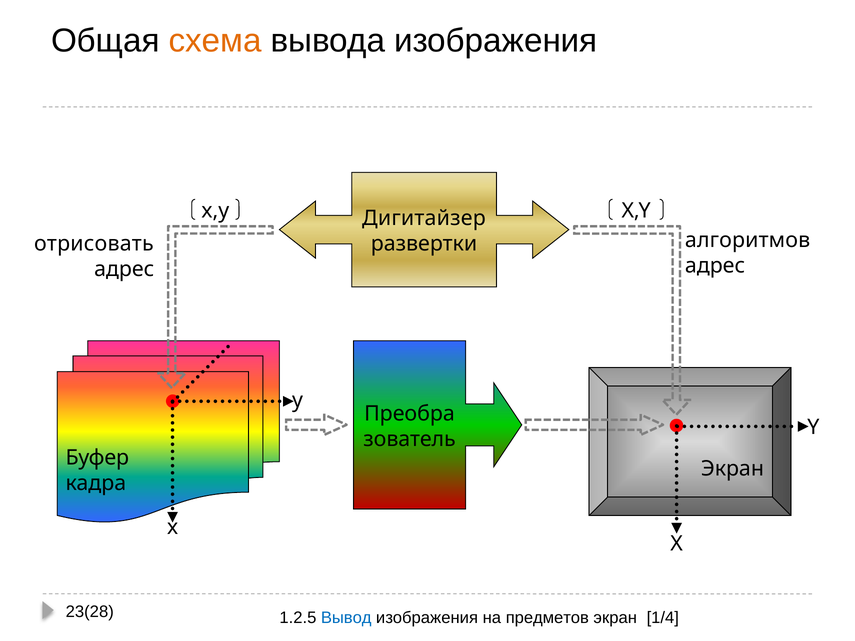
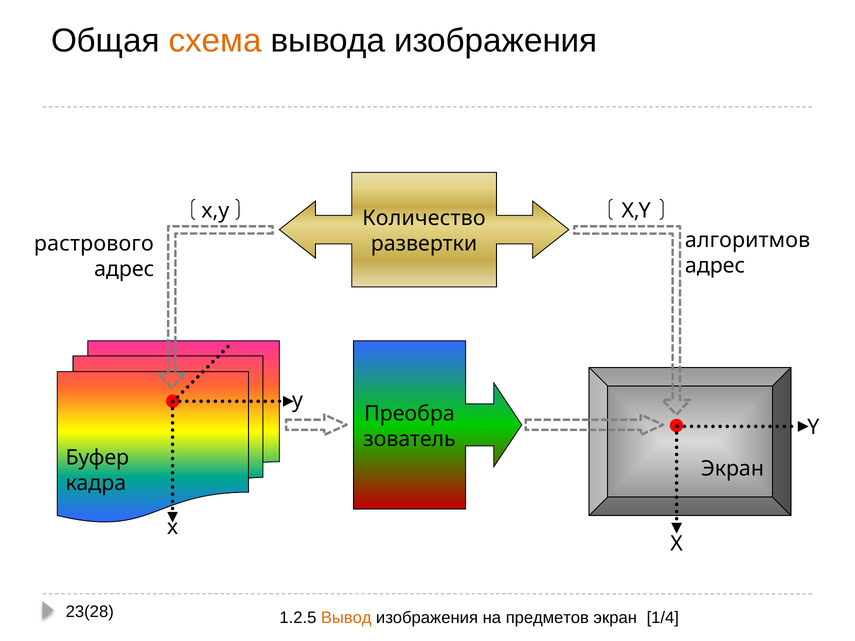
Дигитайзер: Дигитайзер -> Количество (424, 218)
отрисовать: отрисовать -> растрового (94, 244)
Вывод colour: blue -> orange (346, 618)
